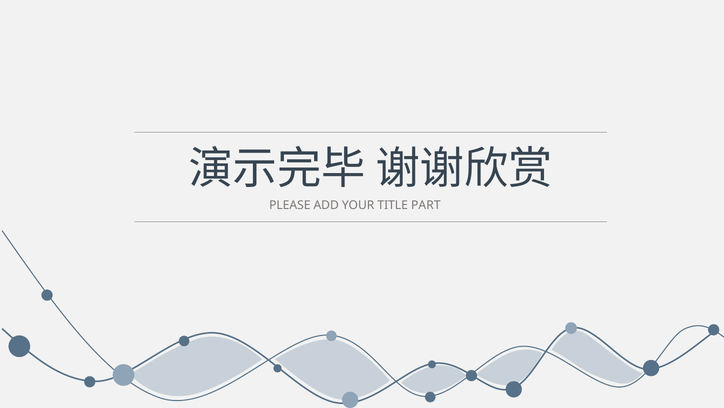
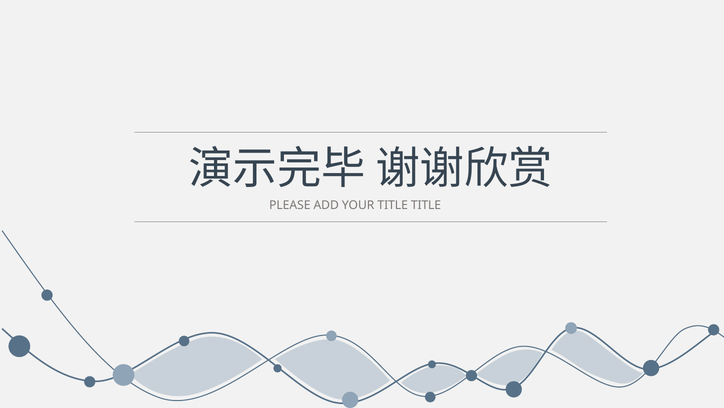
TITLE PART: PART -> TITLE (426, 205)
